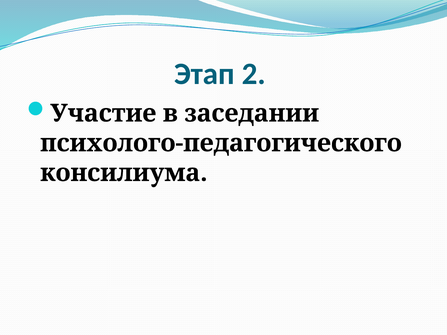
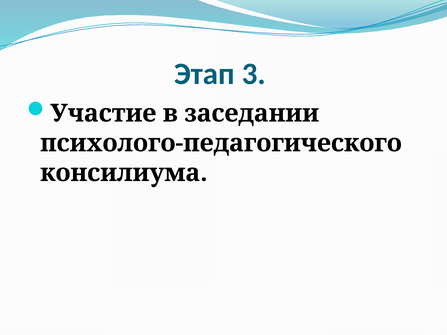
2: 2 -> 3 (254, 74)
